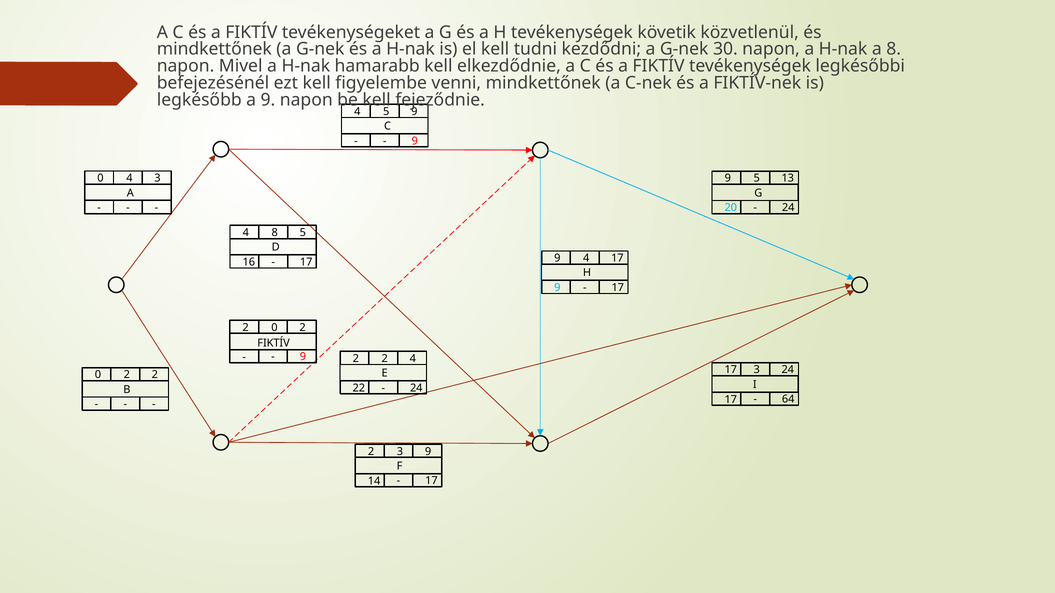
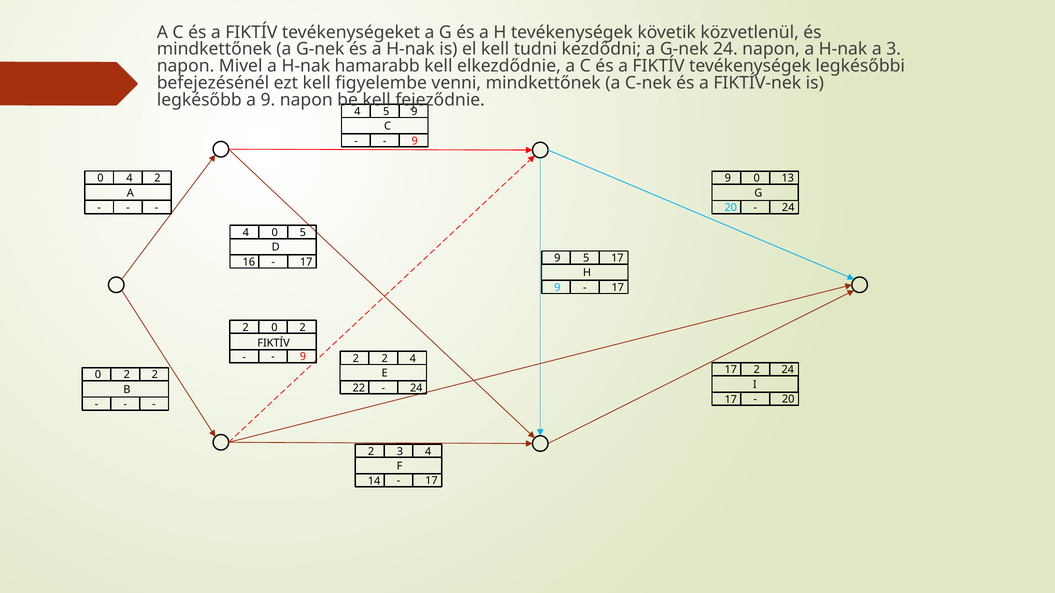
G-nek 30: 30 -> 24 (725, 49)
a 8: 8 -> 3 (894, 49)
4 3: 3 -> 2 (157, 178)
9 5: 5 -> 0 (757, 178)
4 8: 8 -> 0 (275, 233)
9 4: 4 -> 5 (586, 258)
17 3: 3 -> 2 (757, 370)
64: 64 -> 20 (788, 400)
3 9: 9 -> 4 (428, 452)
